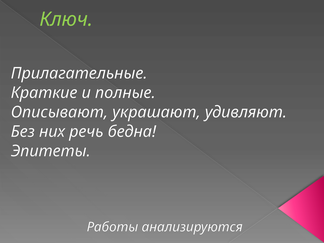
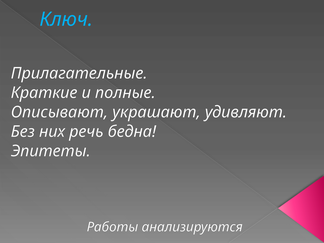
Ключ colour: light green -> light blue (66, 19)
